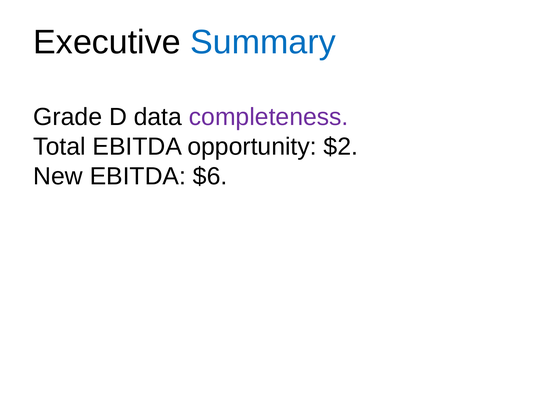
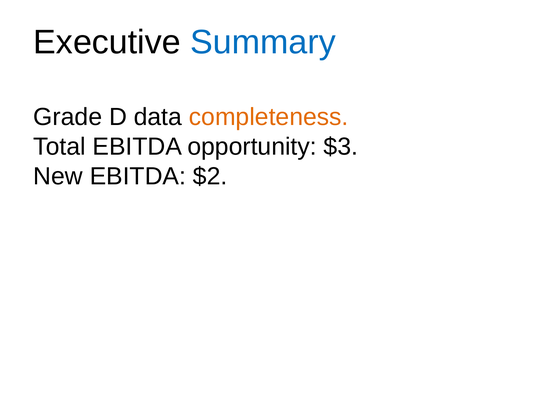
completeness colour: purple -> orange (269, 117)
$2: $2 -> $3 (341, 147)
$6: $6 -> $2 (210, 176)
